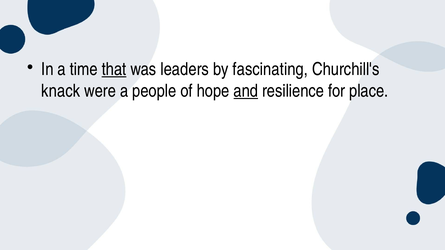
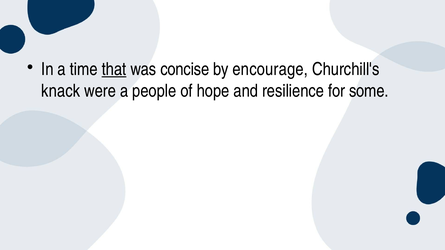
leaders: leaders -> concise (185, 69)
fascinating: fascinating -> encourage (270, 69)
and underline: present -> none (246, 91)
place: place -> some (369, 91)
